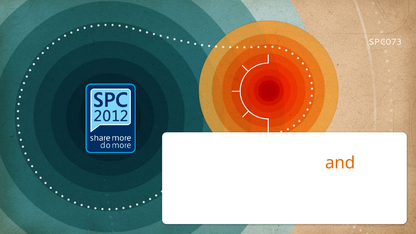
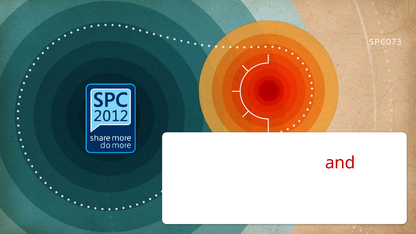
and colour: orange -> red (340, 163)
